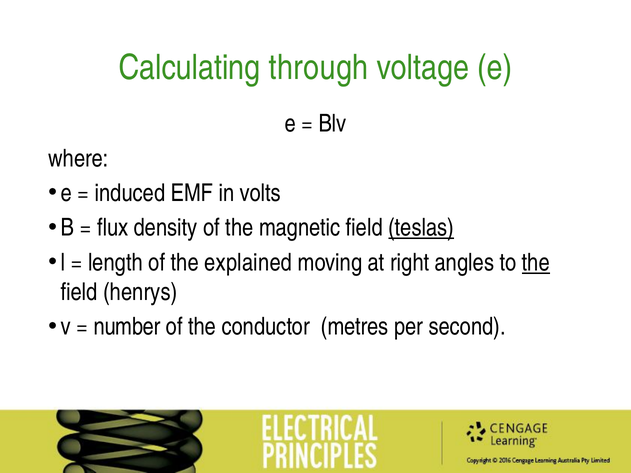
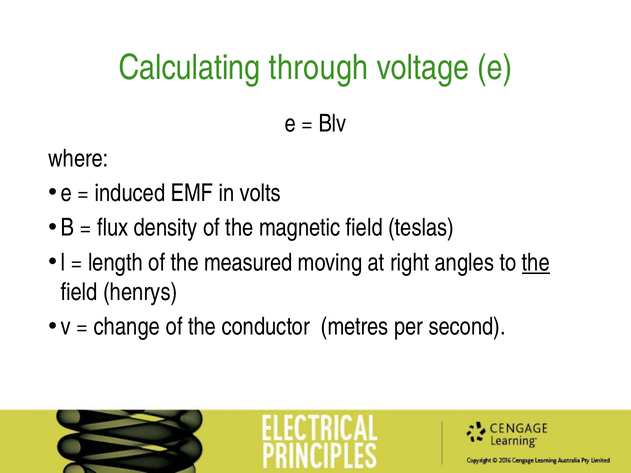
teslas underline: present -> none (421, 228)
explained: explained -> measured (248, 263)
number: number -> change (127, 327)
